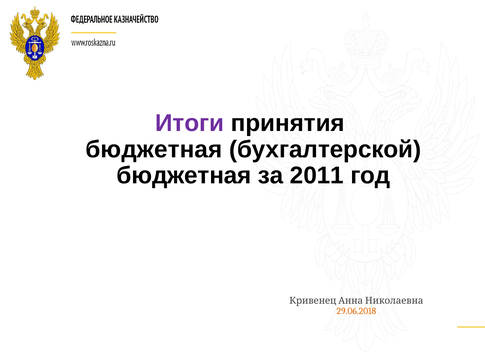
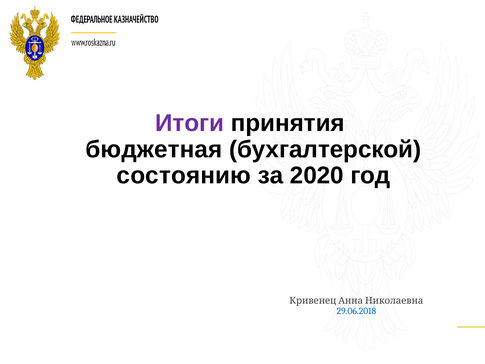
бюджетная: бюджетная -> состоянию (184, 175)
2011: 2011 -> 2020 (317, 175)
29.06.2018 colour: orange -> blue (356, 311)
